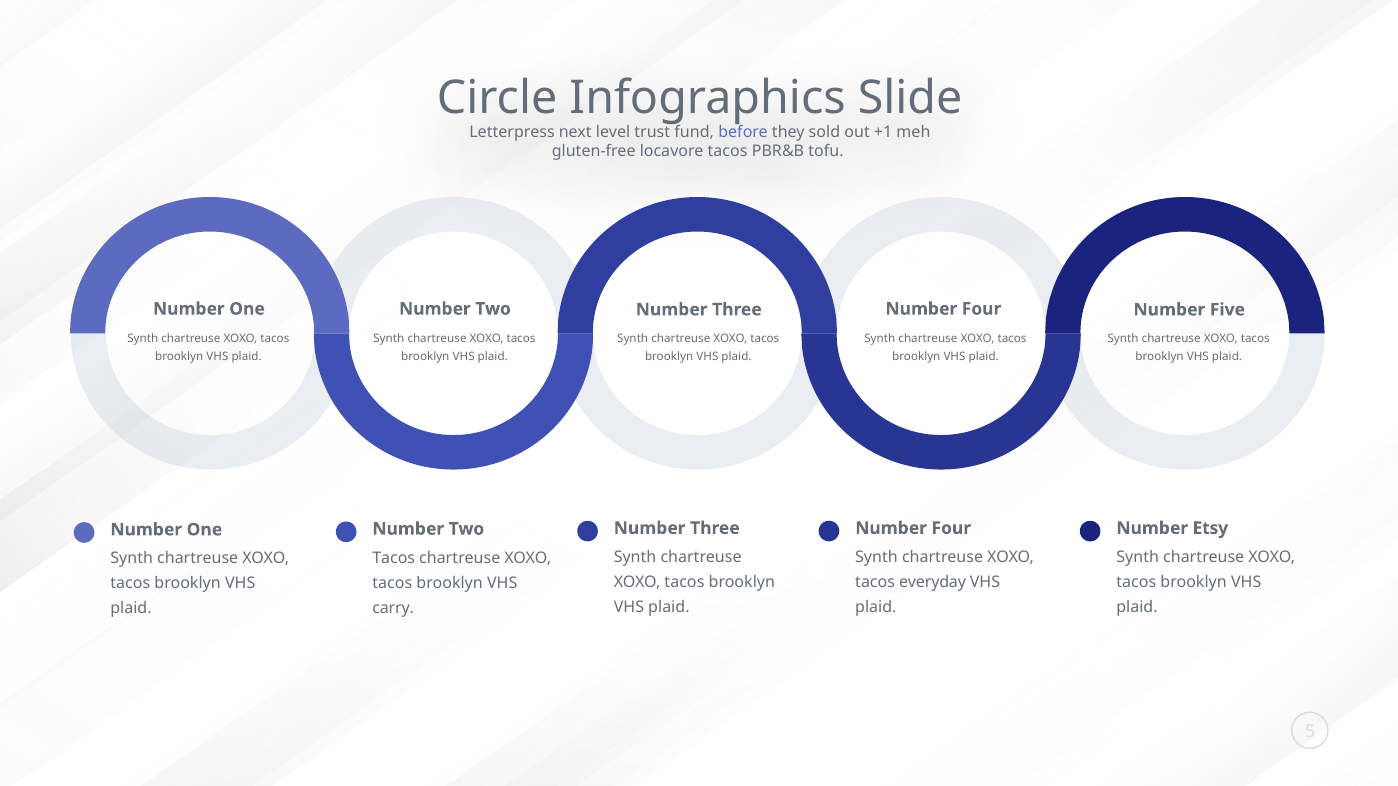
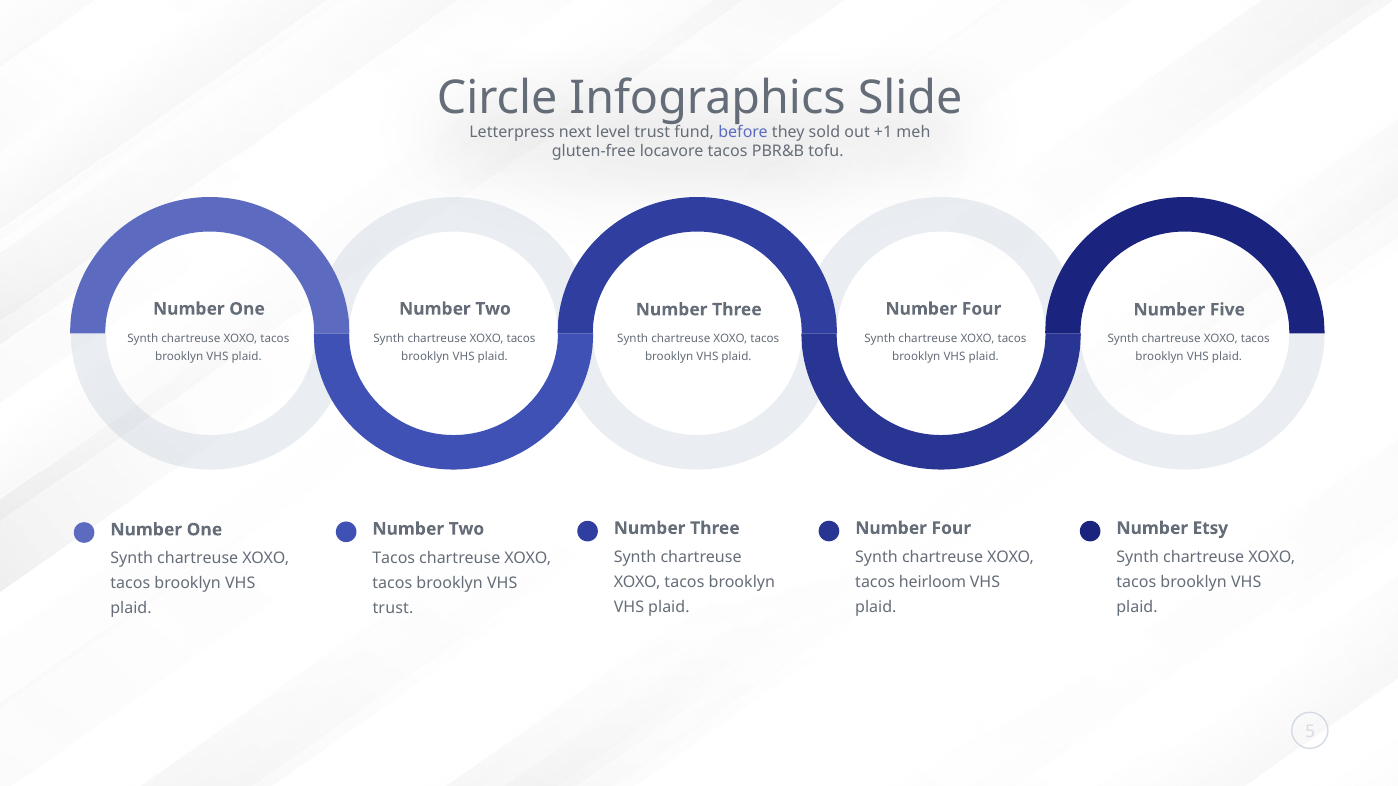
everyday: everyday -> heirloom (933, 582)
carry: carry -> trust (393, 608)
